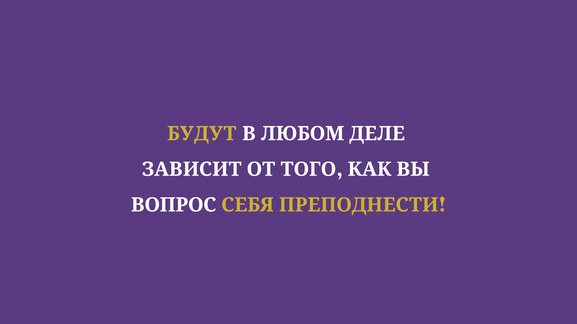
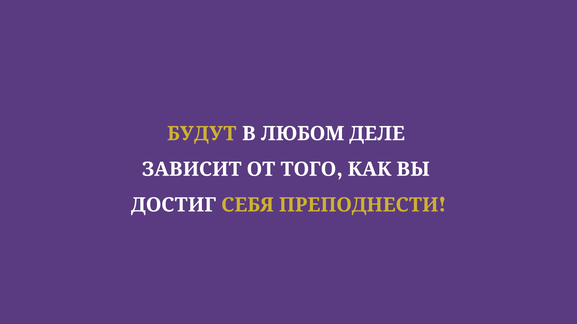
ВОПРОС: ВОПРОС -> ДОСТИГ (174, 205)
